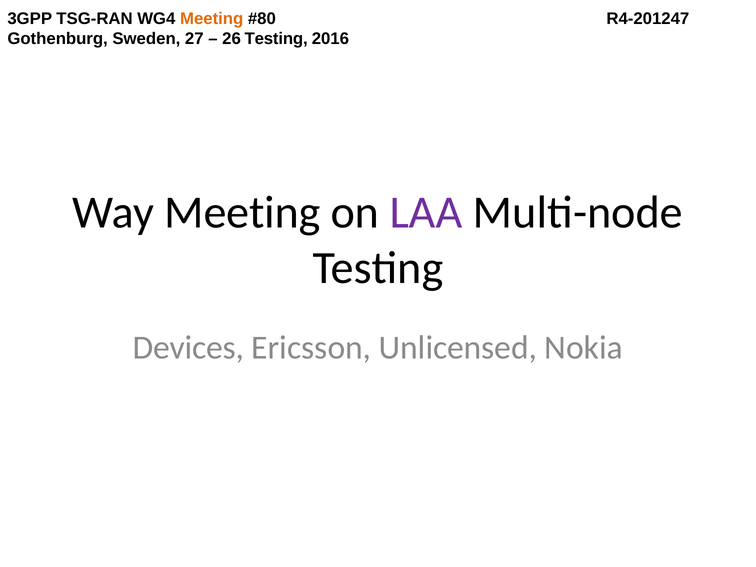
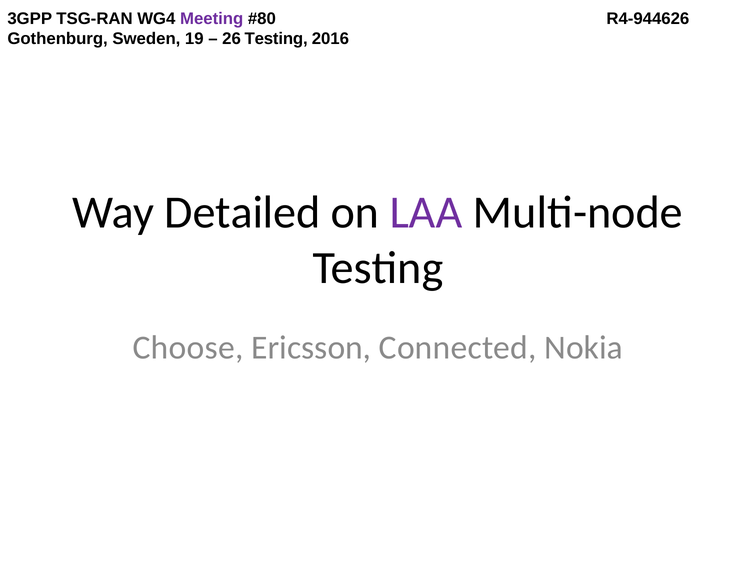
Meeting colour: orange -> purple (212, 19)
R4-201247: R4-201247 -> R4-944626 (648, 19)
27: 27 -> 19 (194, 39)
Way Meeting: Meeting -> Detailed (242, 212)
Devices: Devices -> Choose (188, 348)
Unlicensed: Unlicensed -> Connected (458, 348)
